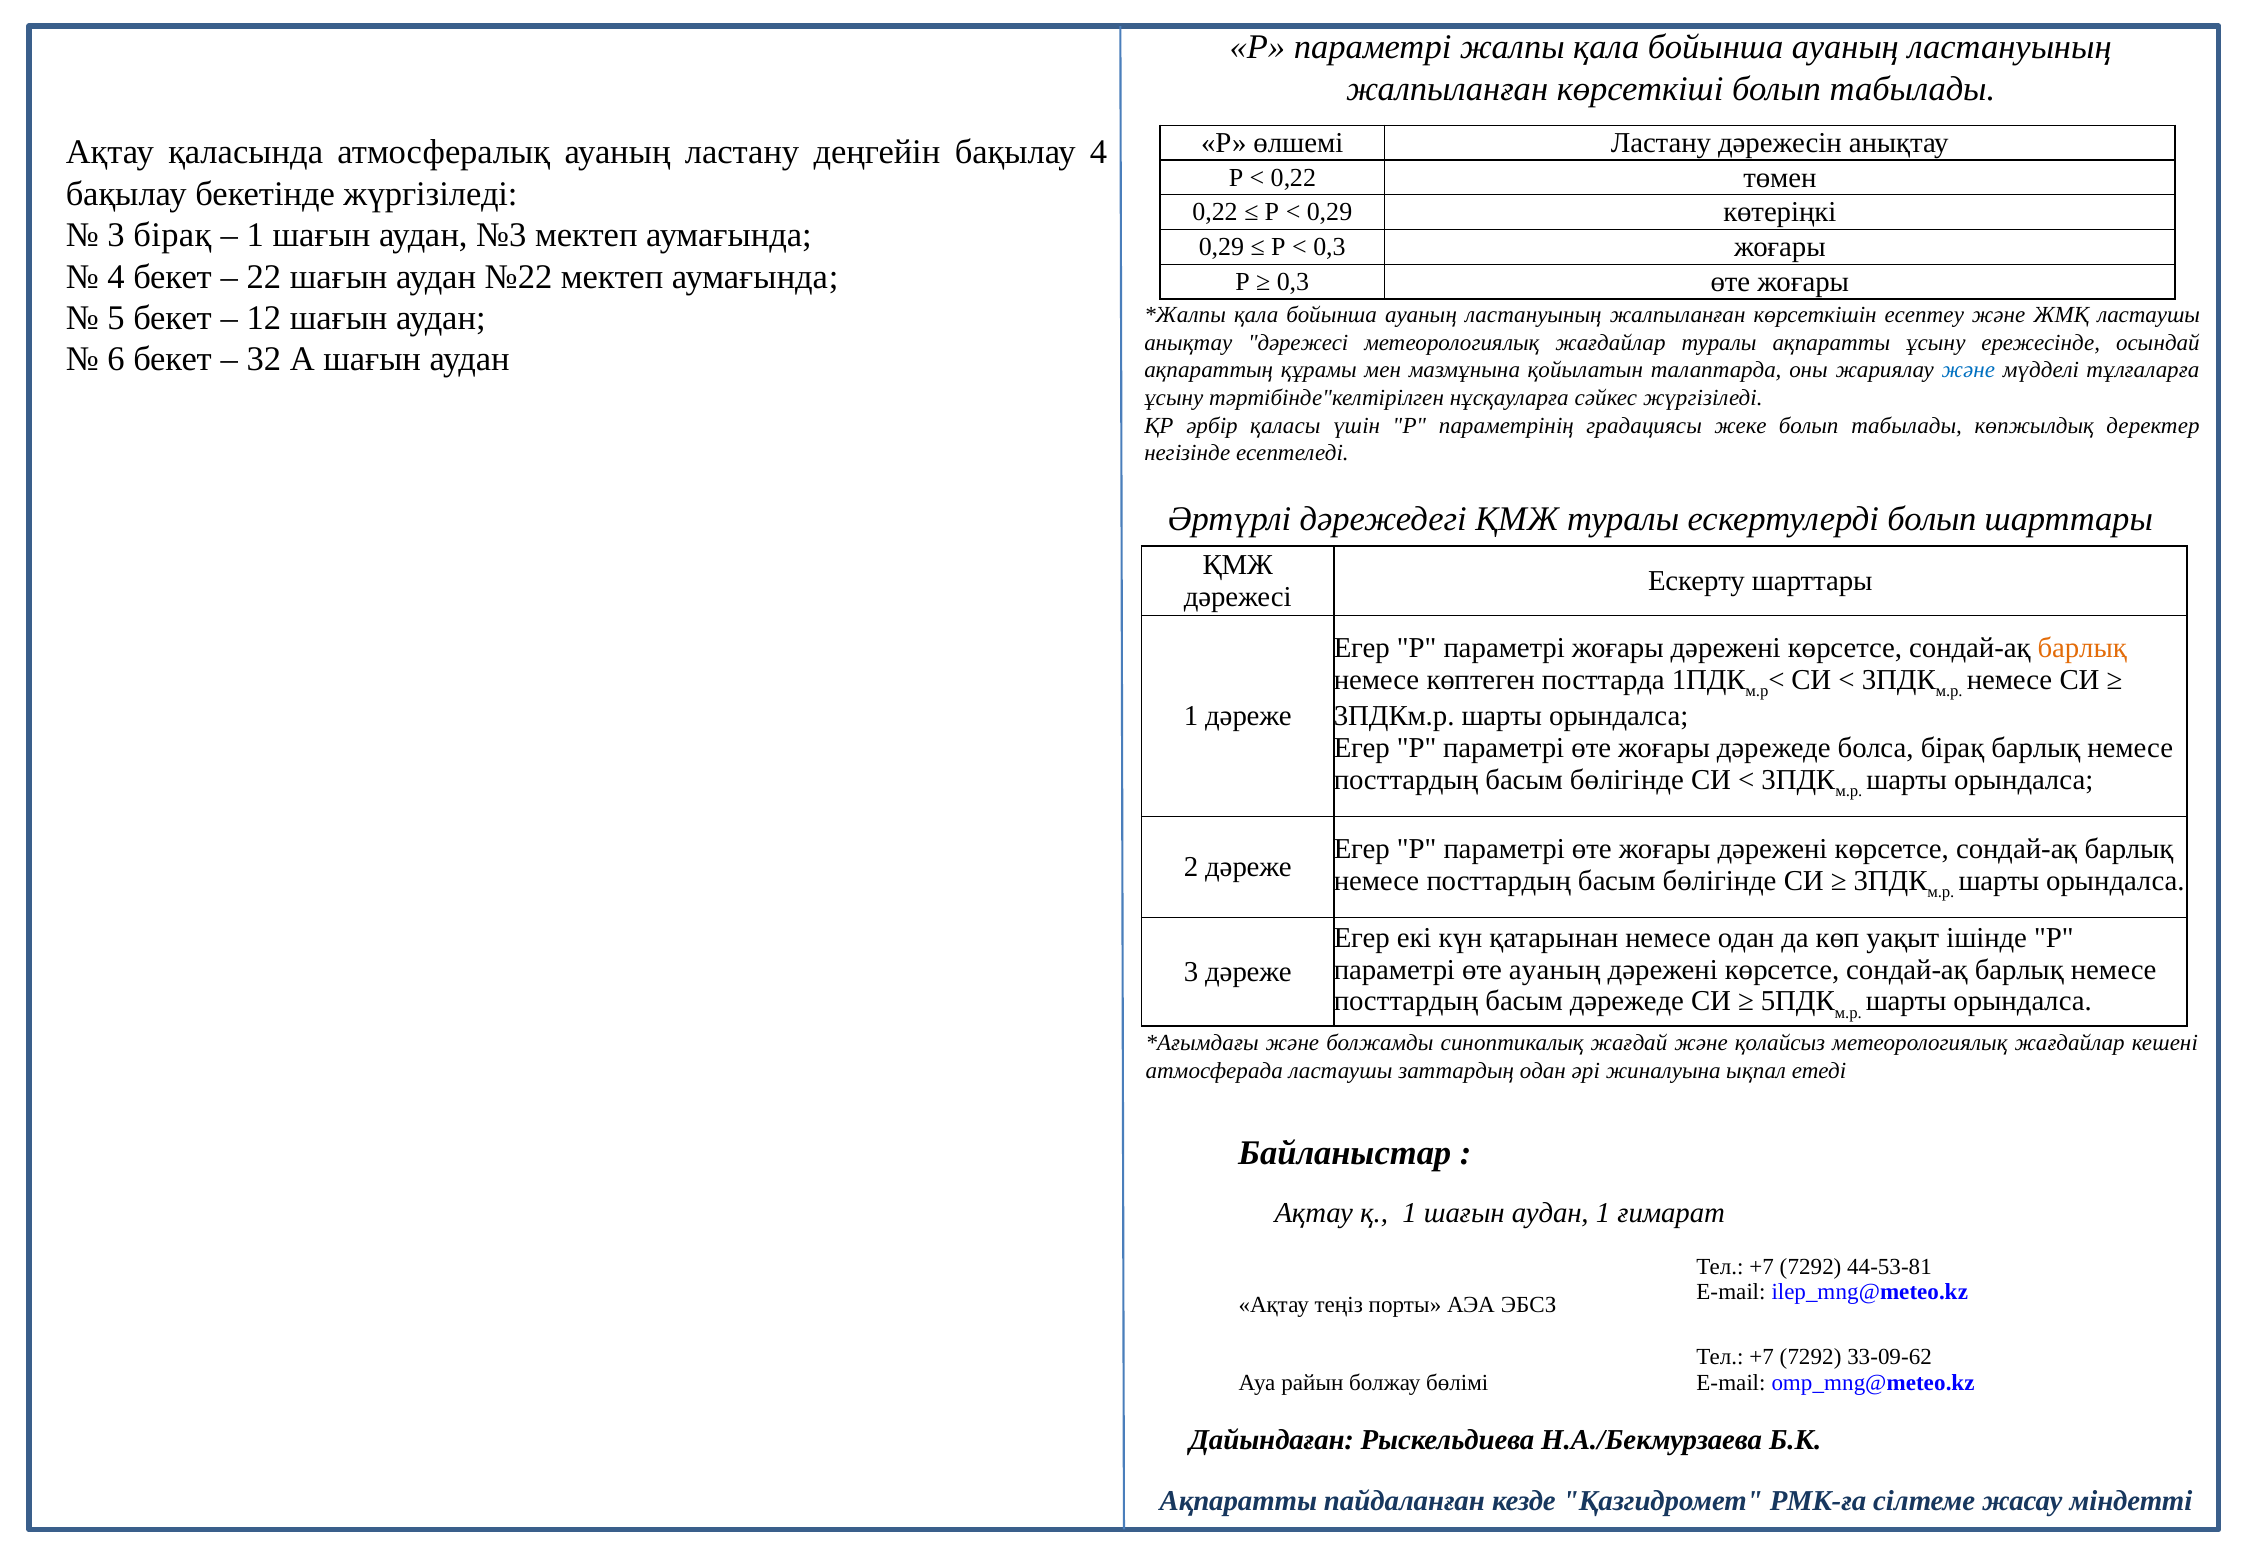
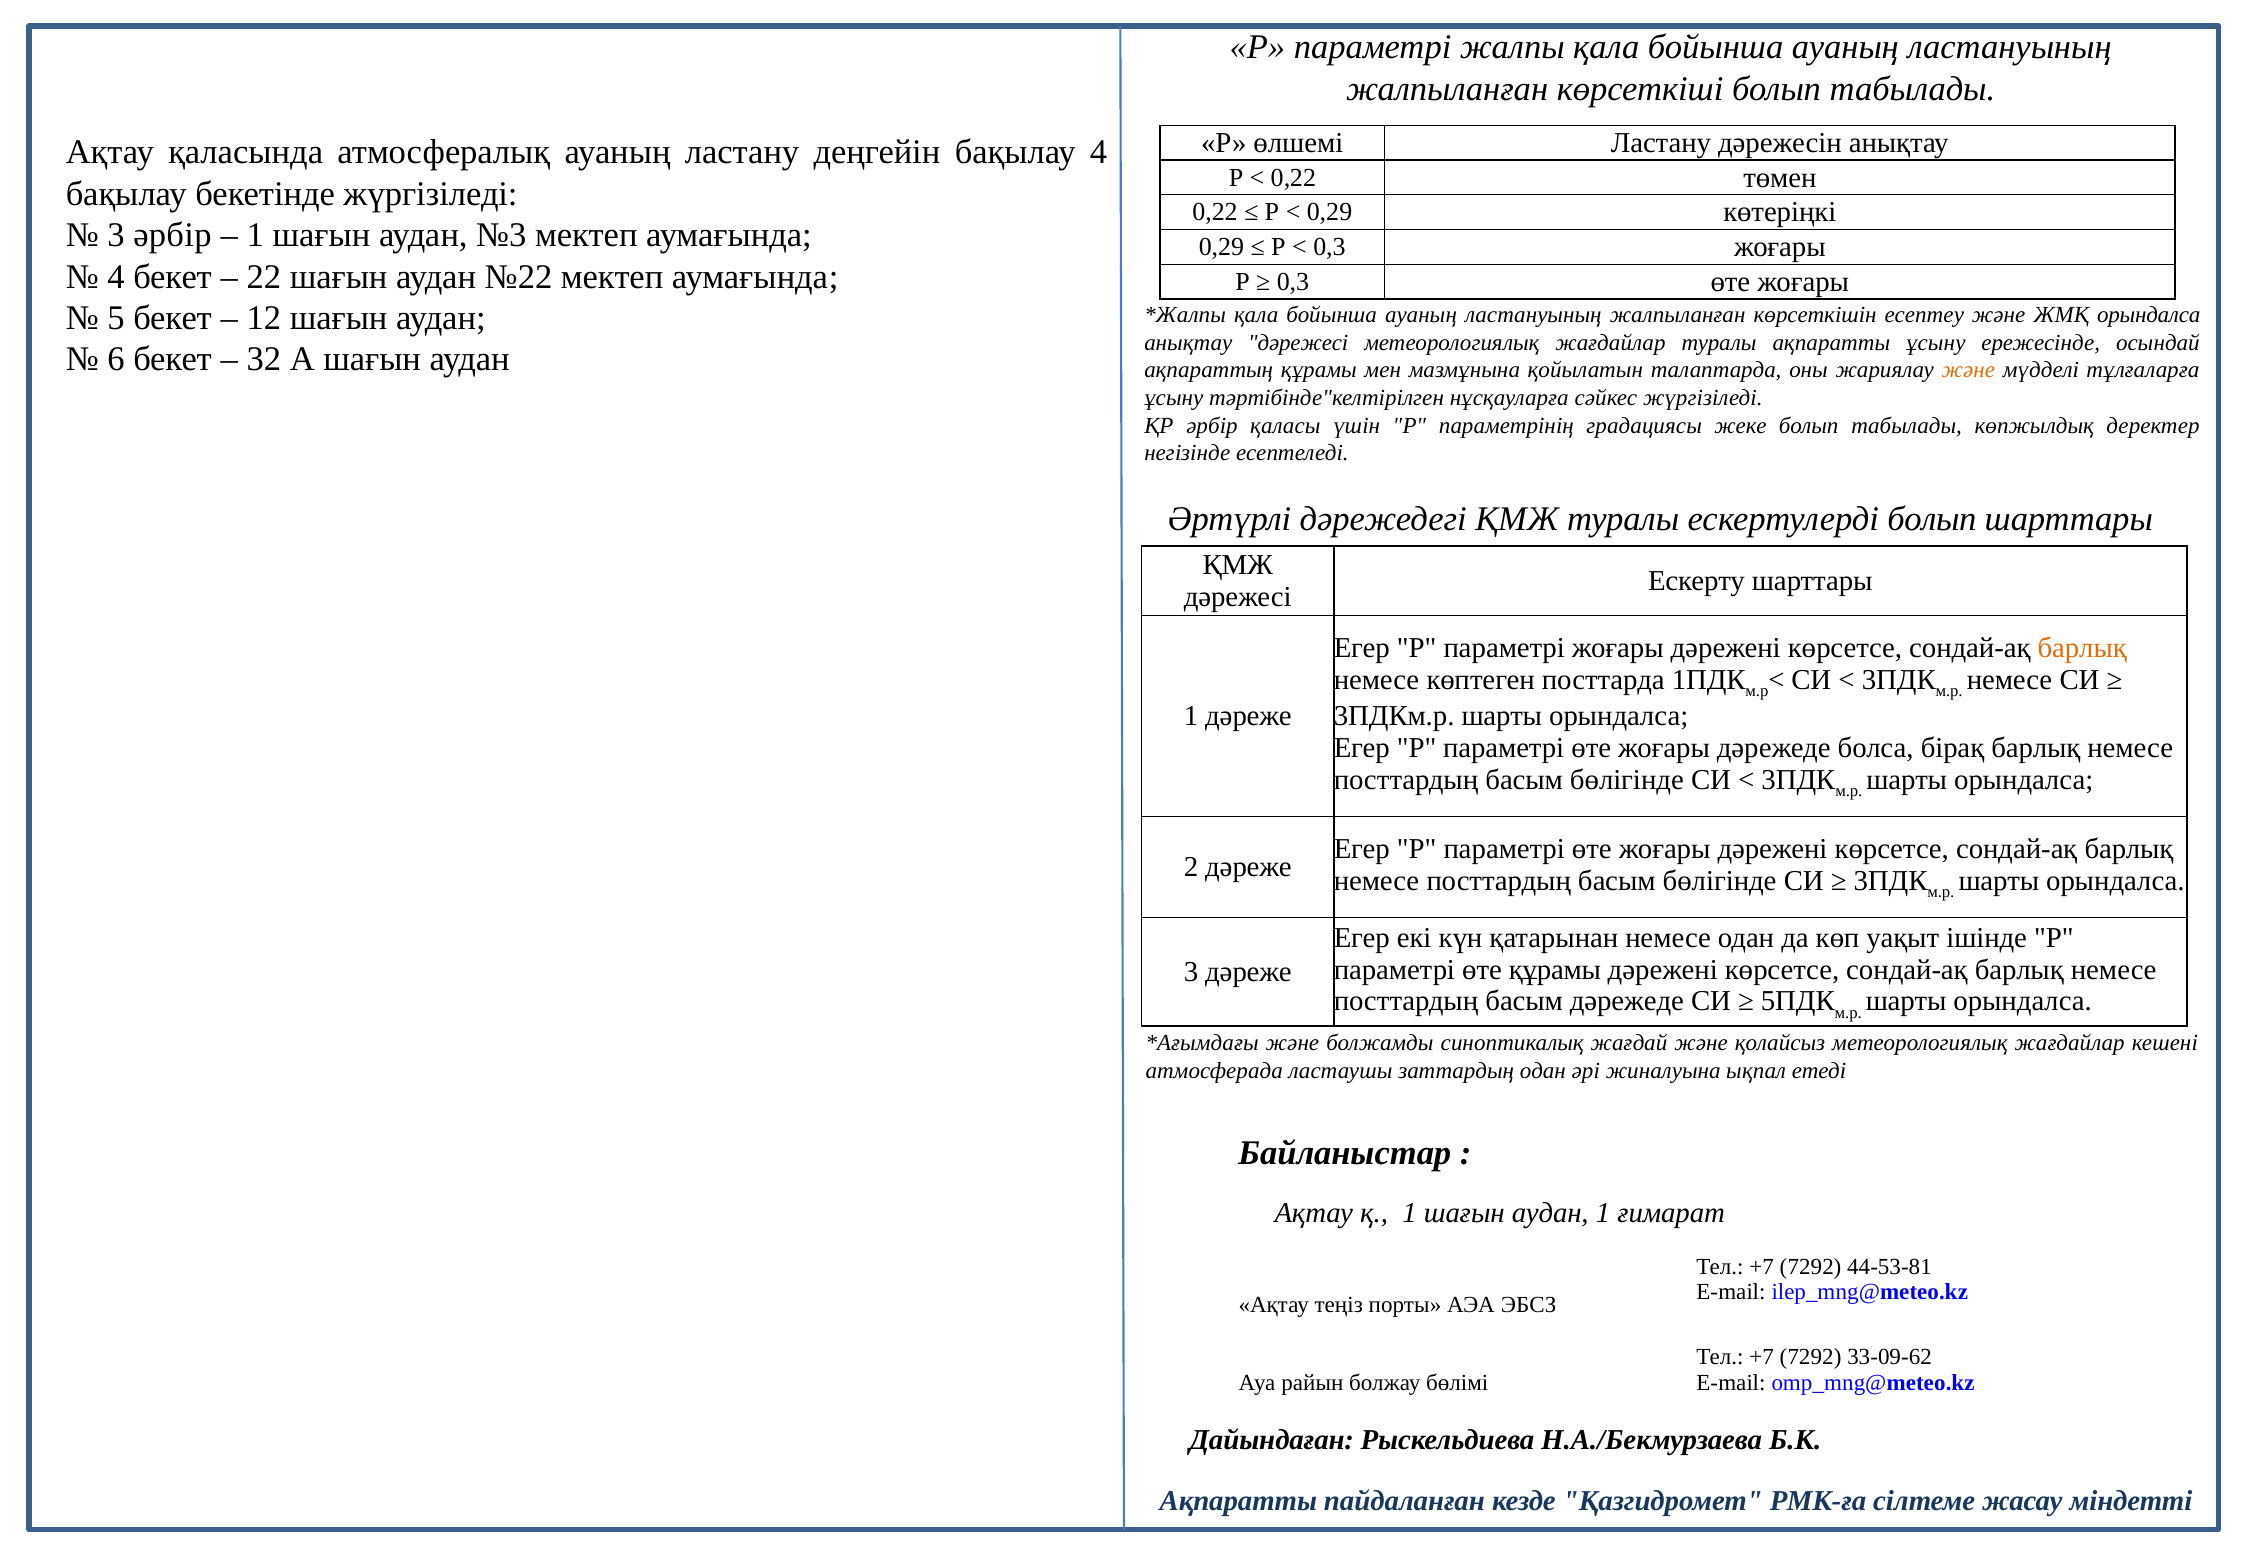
3 бірақ: бірақ -> әрбір (172, 235)
ЖМҚ ластаушы: ластаушы -> орындалса (2149, 315)
және colour: blue -> orange (1968, 370)
өте ауаның: ауаның -> құрамы (1555, 970)
